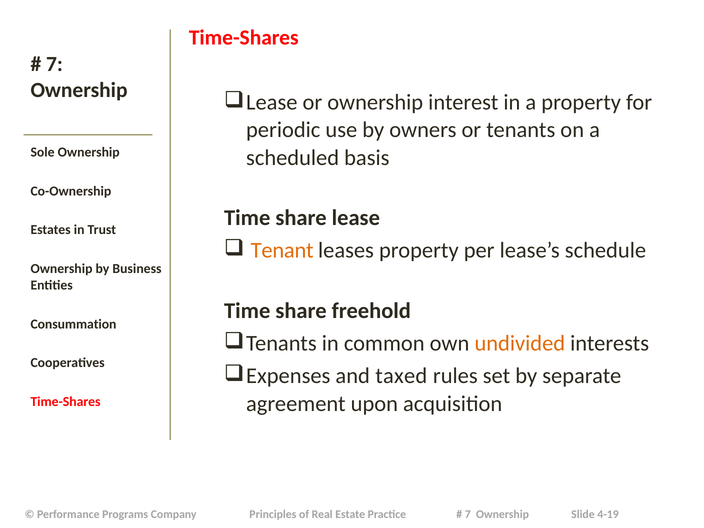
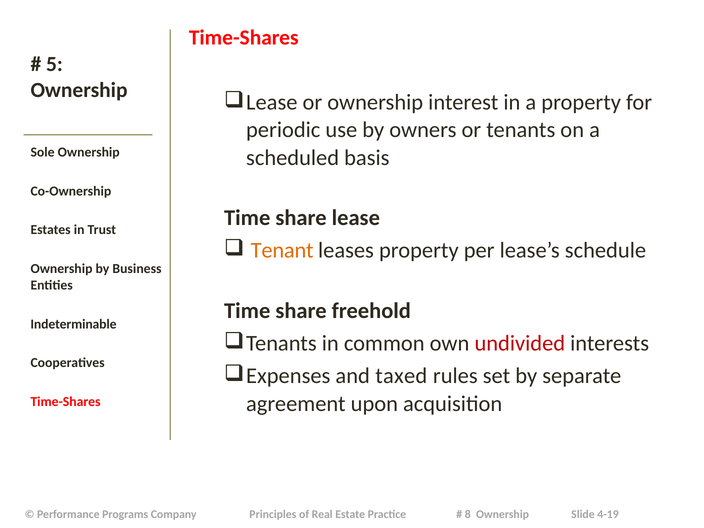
7: 7 -> 5 (54, 64)
Consummation: Consummation -> Indeterminable (74, 324)
undivided colour: orange -> red (520, 343)
7: 7 -> 8 (468, 514)
